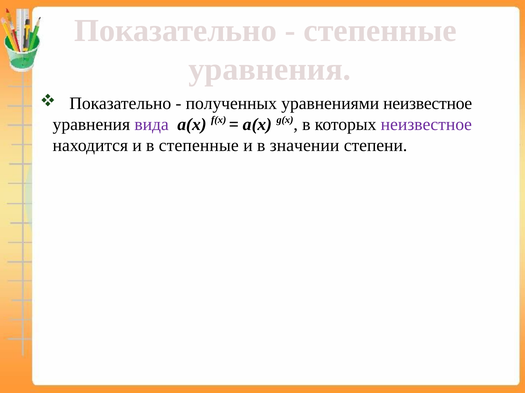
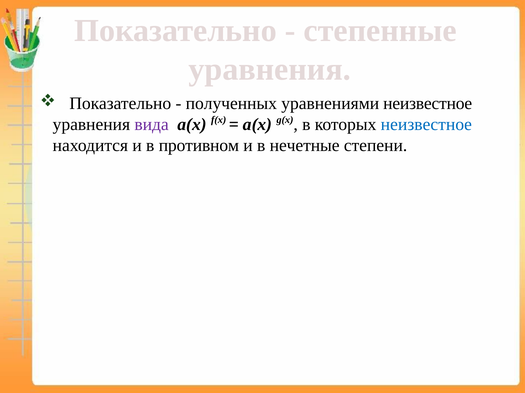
неизвестное colour: purple -> blue (426, 125)
в степенные: степенные -> противном (199, 146)
значении: значении -> нечетные (305, 146)
